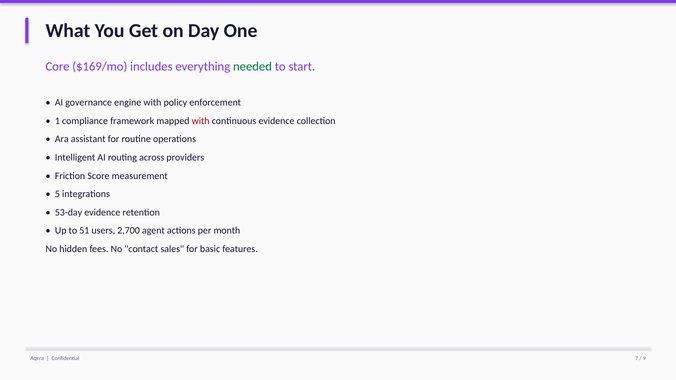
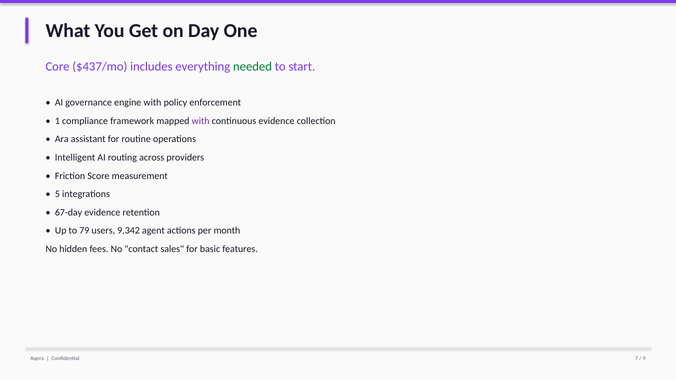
$169/mo: $169/mo -> $437/mo (100, 67)
with colour: red -> purple (201, 121)
53-day: 53-day -> 67-day (69, 213)
51: 51 -> 79 (84, 231)
2,700: 2,700 -> 9,342 (129, 231)
